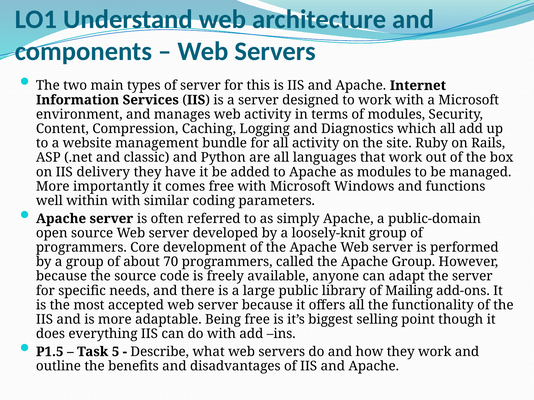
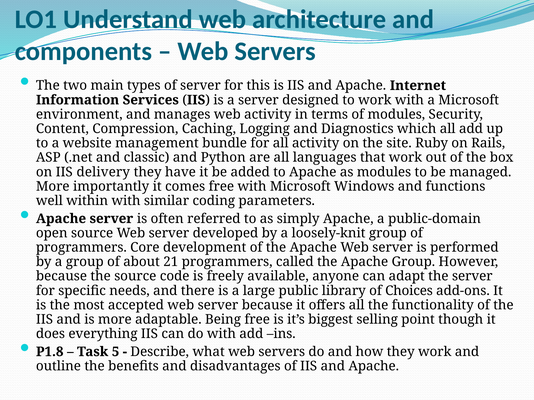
70: 70 -> 21 (171, 262)
Mailing: Mailing -> Choices (409, 291)
P1.5: P1.5 -> P1.8 (50, 352)
